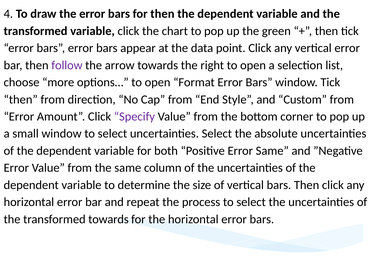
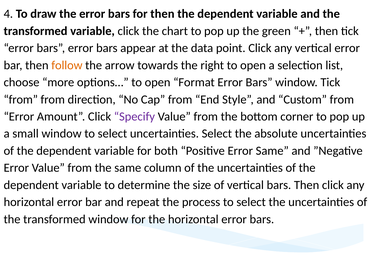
follow colour: purple -> orange (67, 65)
then: then -> from (21, 99)
transformed towards: towards -> window (108, 219)
